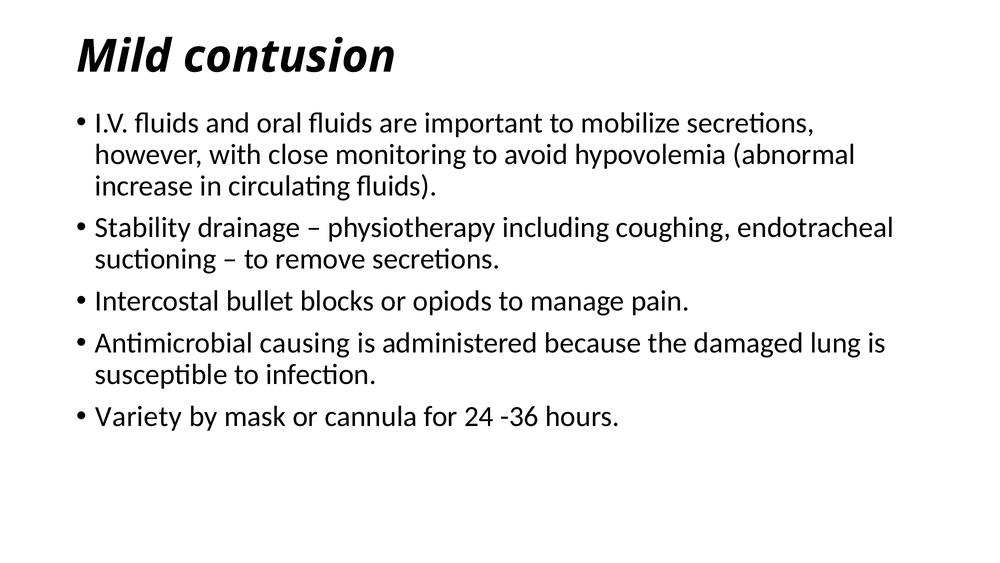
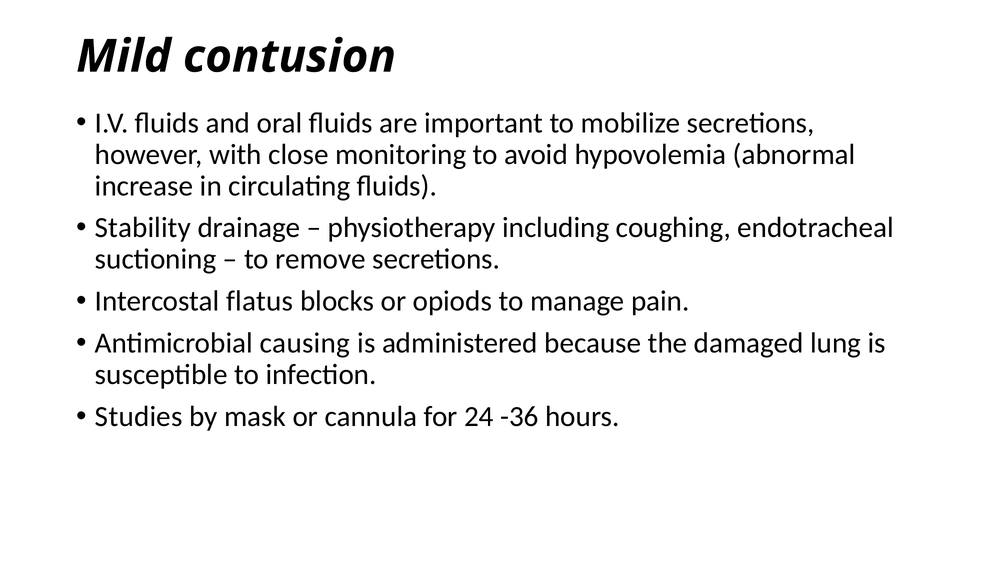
bullet: bullet -> flatus (260, 301)
Variety: Variety -> Studies (139, 416)
